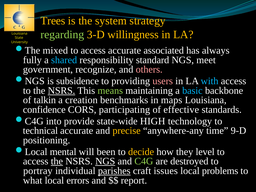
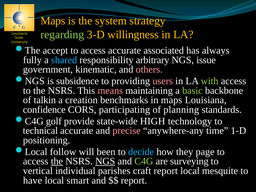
Trees: Trees -> Maps (53, 21)
mixed: mixed -> accept (55, 50)
standard: standard -> arbitrary (153, 60)
meet: meet -> issue (206, 60)
recognize: recognize -> kinematic (96, 69)
with colour: light blue -> light green (210, 81)
NSRS underline: present -> none (61, 91)
means colour: light green -> pink (110, 91)
basic colour: light blue -> light green (192, 91)
effective: effective -> planning (181, 110)
into: into -> golf (54, 121)
precise colour: yellow -> pink (127, 131)
9-D: 9-D -> 1-D (238, 131)
mental: mental -> follow (63, 152)
decide colour: yellow -> light blue (141, 152)
level: level -> page (205, 152)
destroyed: destroyed -> surveying (189, 161)
portray: portray -> vertical (38, 171)
parishes underline: present -> none (114, 171)
craft issues: issues -> report (166, 171)
problems: problems -> mesquite (220, 171)
what: what -> have (33, 180)
errors: errors -> smart (78, 180)
